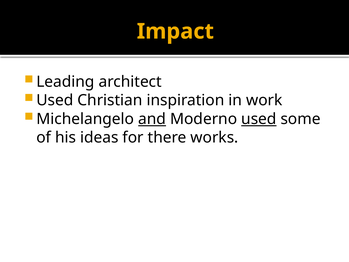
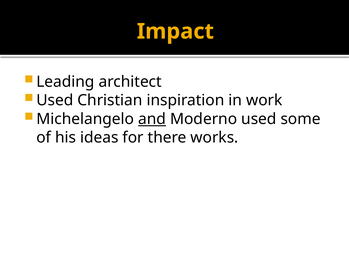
used underline: present -> none (259, 119)
